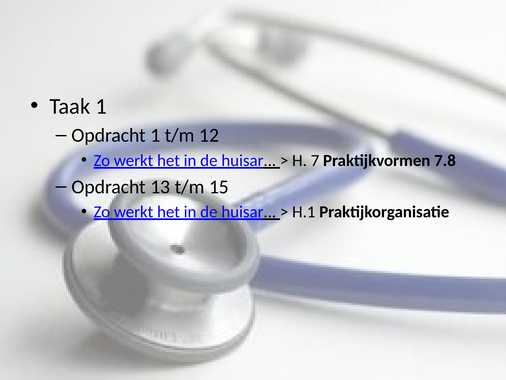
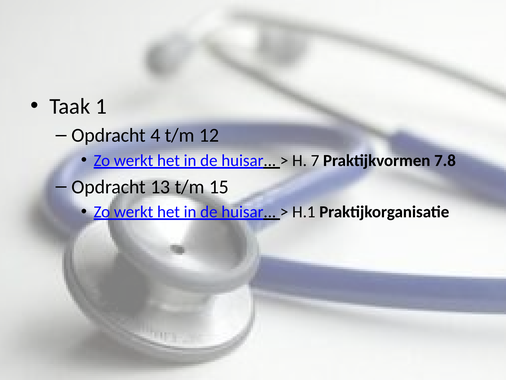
Opdracht 1: 1 -> 4 (155, 135)
